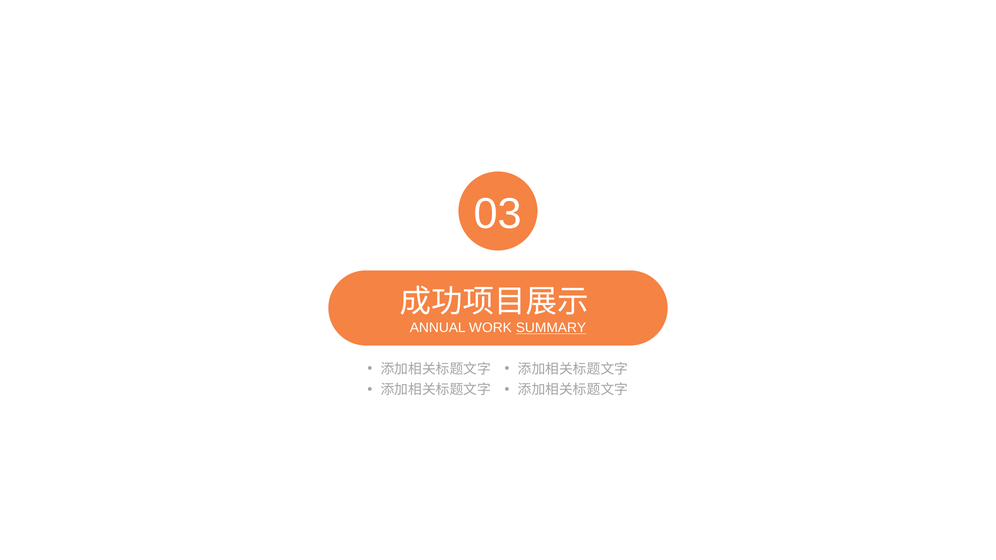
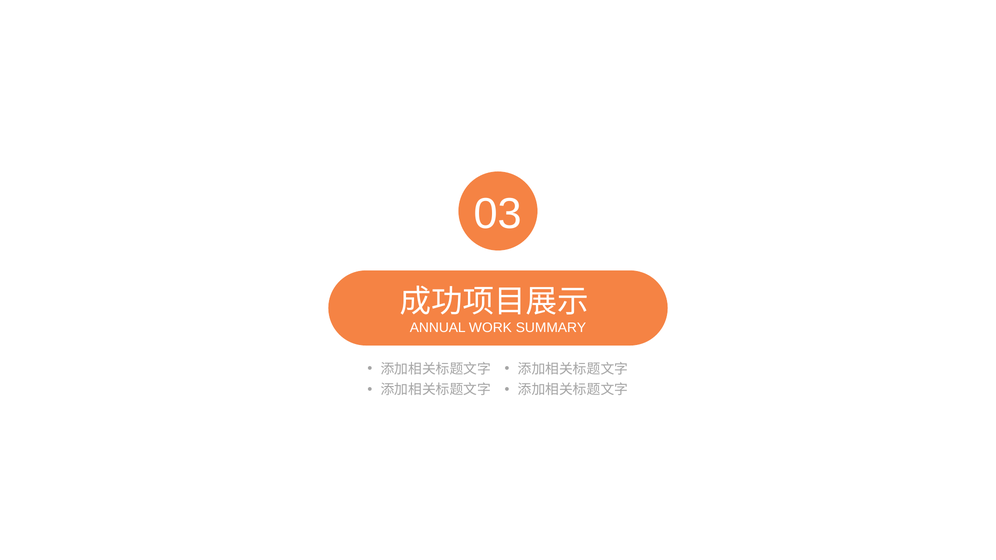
SUMMARY underline: present -> none (551, 328)
